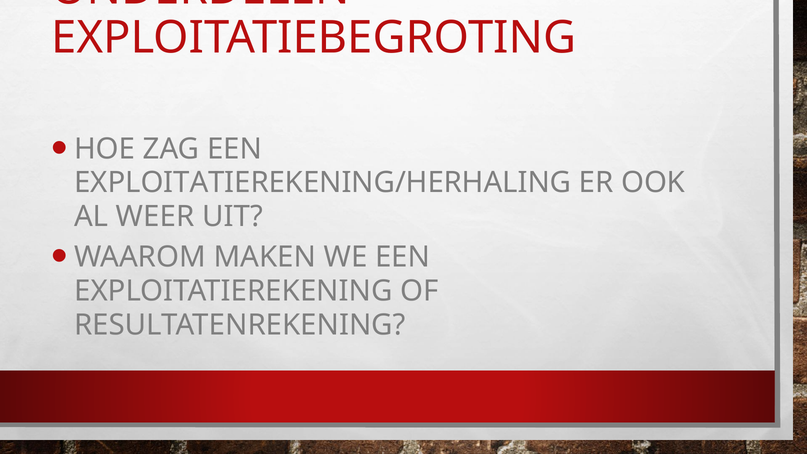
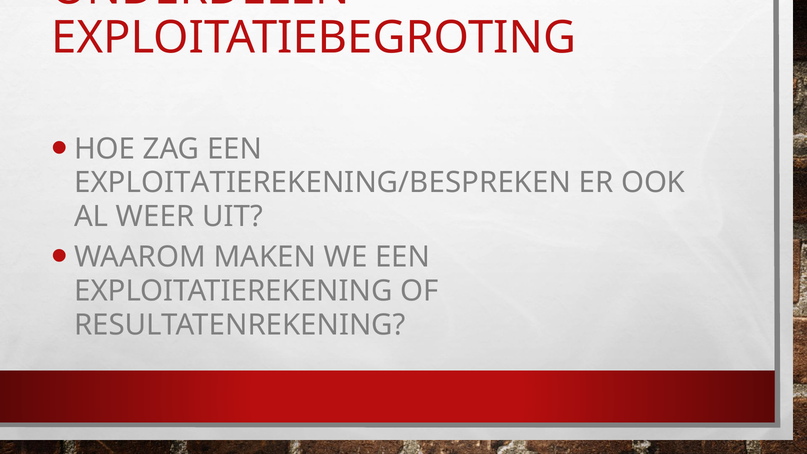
EXPLOITATIEREKENING/HERHALING: EXPLOITATIEREKENING/HERHALING -> EXPLOITATIEREKENING/BESPREKEN (323, 183)
